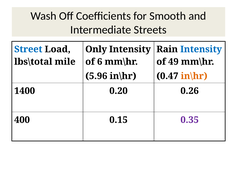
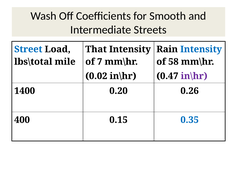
Only: Only -> That (96, 49)
6: 6 -> 7 (100, 62)
49: 49 -> 58 (173, 62)
5.96: 5.96 -> 0.02 (96, 76)
in\hr colour: orange -> purple (194, 76)
0.35 colour: purple -> blue (190, 120)
